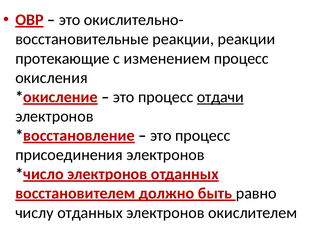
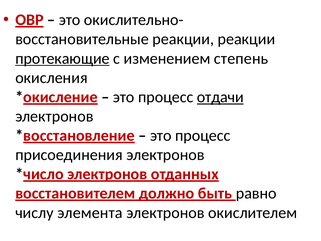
протекающие underline: none -> present (62, 58)
изменением процесс: процесс -> степень (241, 58)
числу отданных: отданных -> элемента (90, 212)
